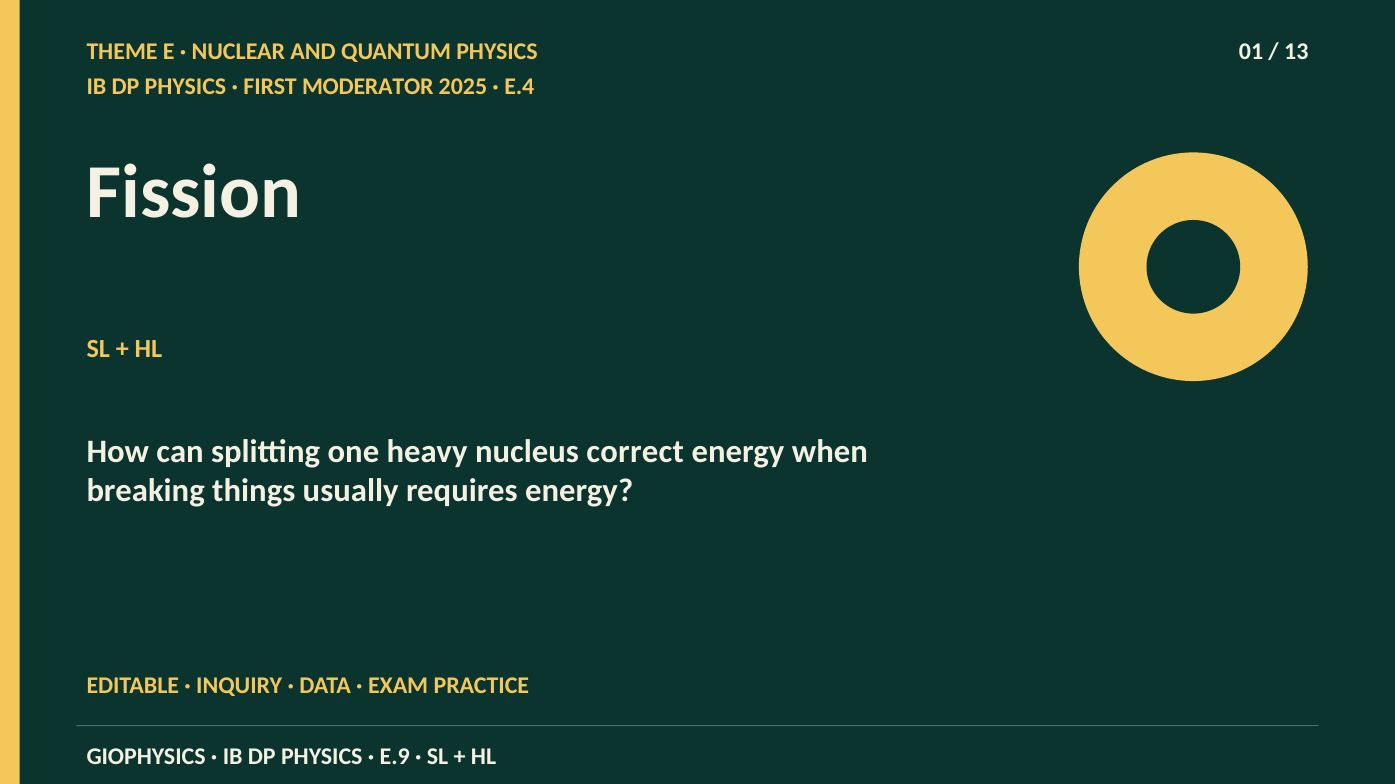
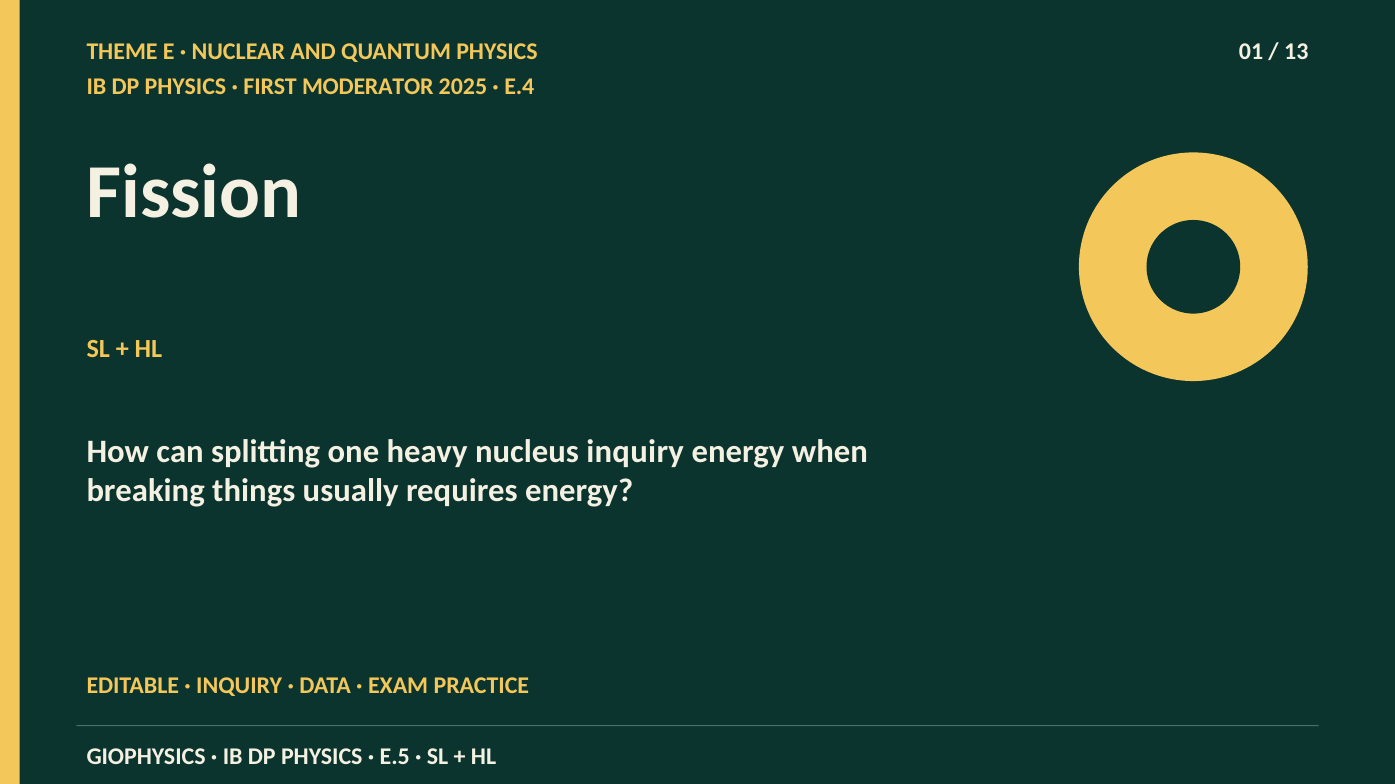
nucleus correct: correct -> inquiry (635, 452)
E.9: E.9 -> E.5 (395, 757)
